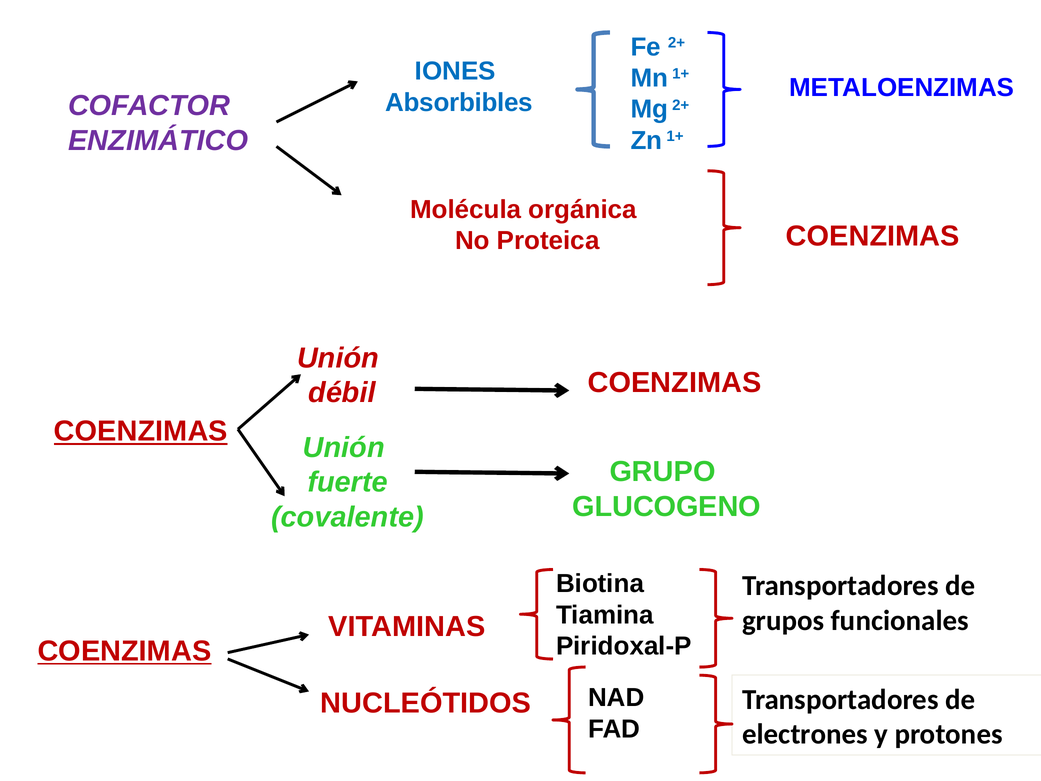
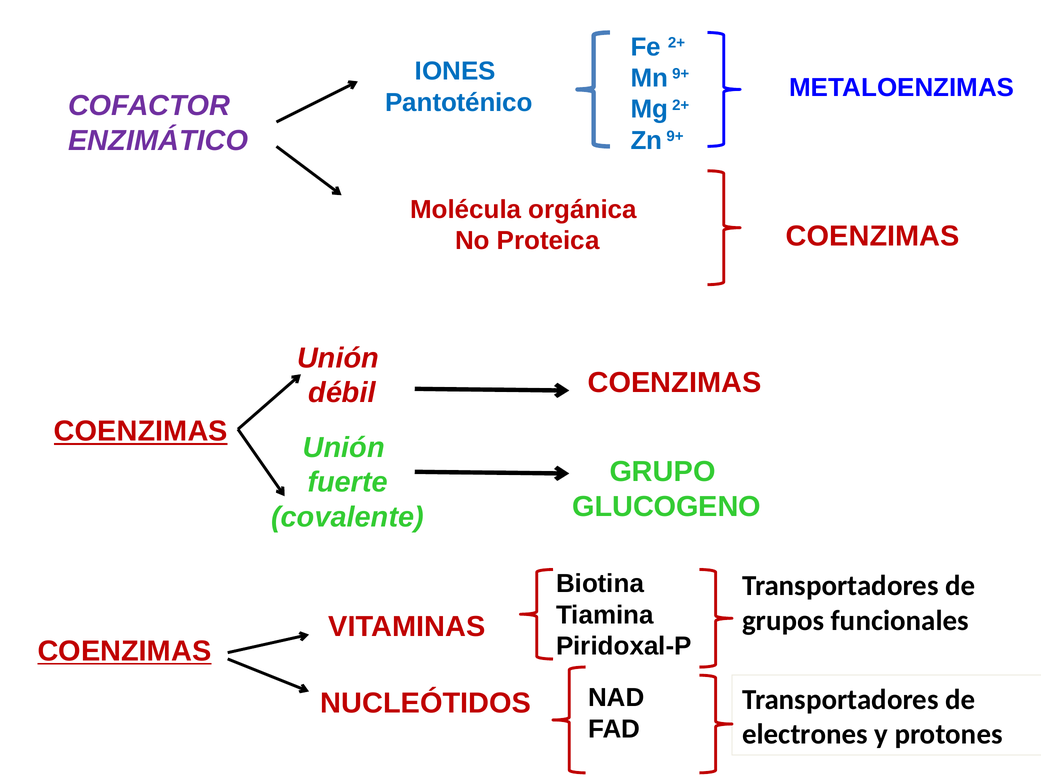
Mn 1+: 1+ -> 9+ (681, 74)
Absorbibles: Absorbibles -> Pantoténico (459, 103)
Zn 1+: 1+ -> 9+ (675, 136)
